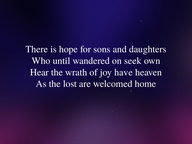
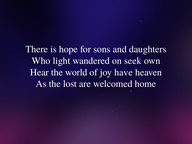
until: until -> light (62, 61)
wrath: wrath -> world (76, 72)
